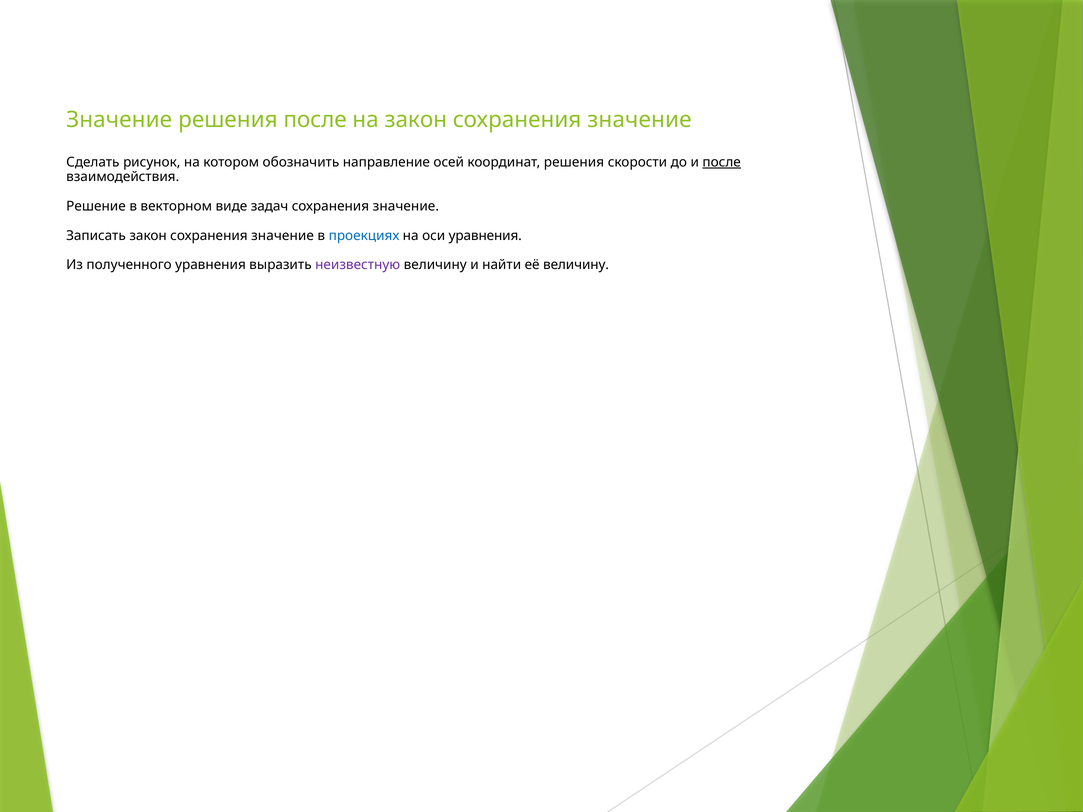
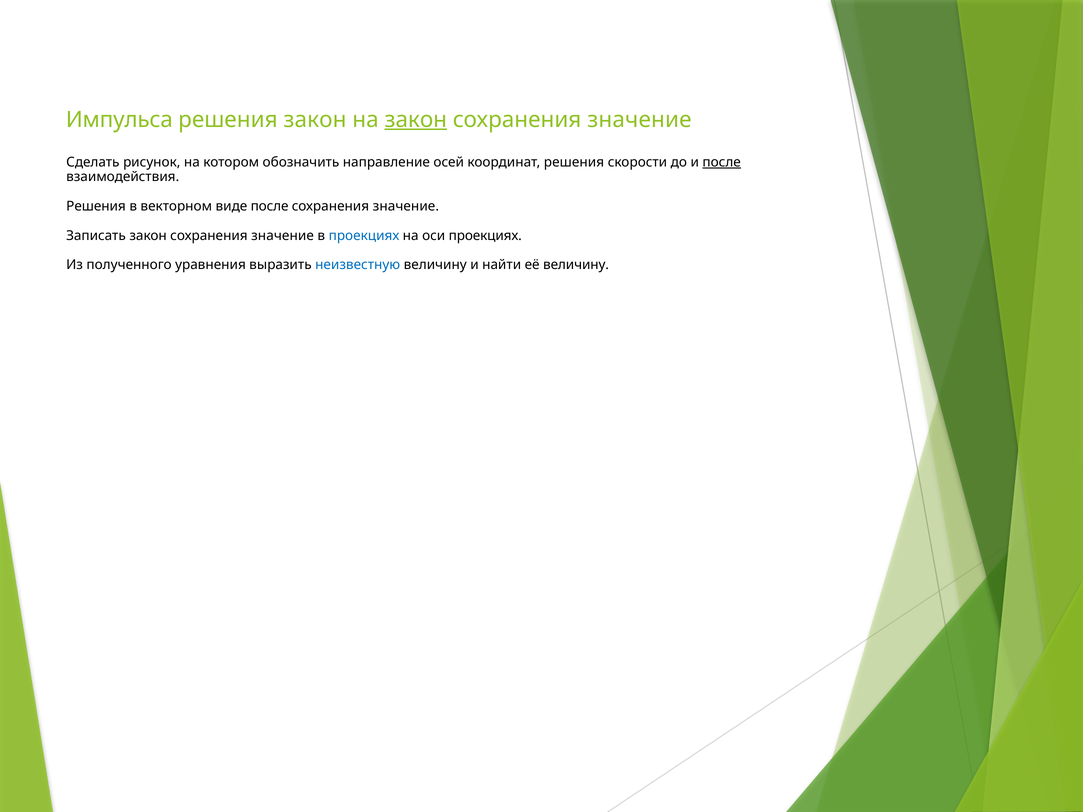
Значение: Значение -> Импульса (119, 120)
решения после: после -> закон (315, 120)
закон underline: none -> present (416, 120)
Решение: Решение -> Решения (96, 206)
виде задач: задач -> после (270, 206)
оси уравнения: уравнения -> проекциях (485, 236)
неизвестную colour: purple -> blue (358, 265)
